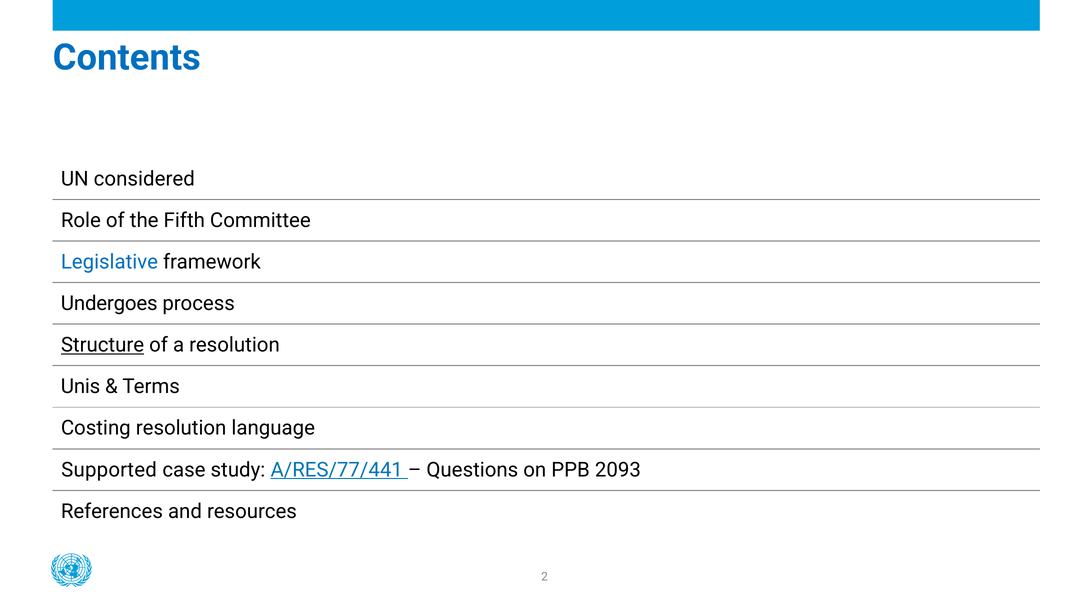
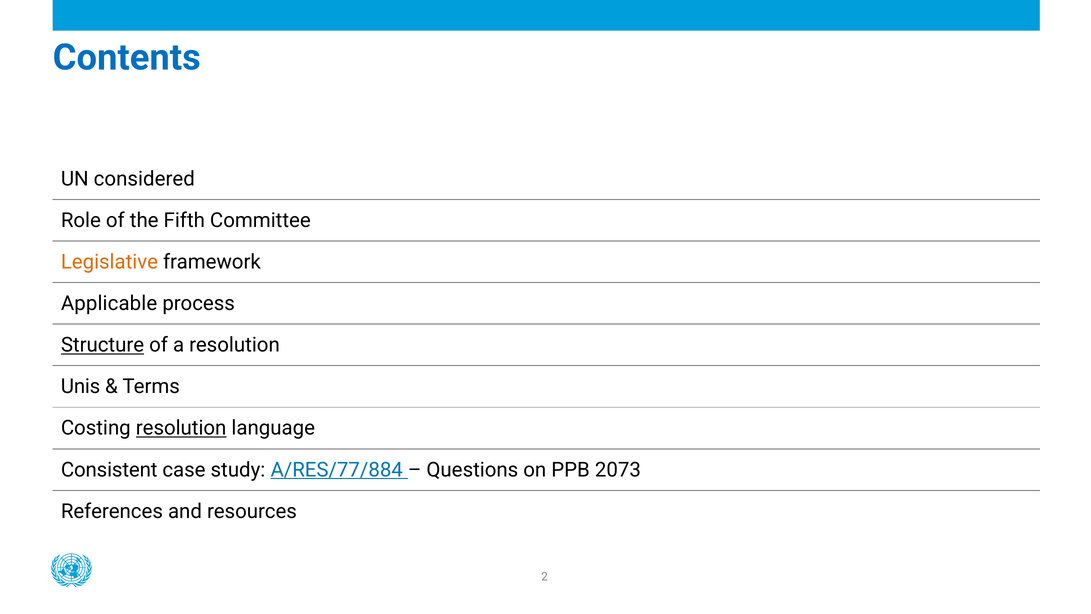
Legislative colour: blue -> orange (109, 262)
Undergoes: Undergoes -> Applicable (109, 303)
resolution underline: none -> present (181, 428)
Supported: Supported -> Consistent (109, 470)
A/RES/77/441: A/RES/77/441 -> A/RES/77/884 (337, 470)
2093: 2093 -> 2073 (618, 470)
